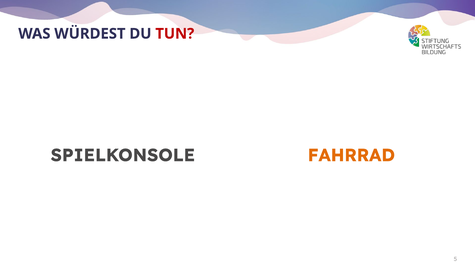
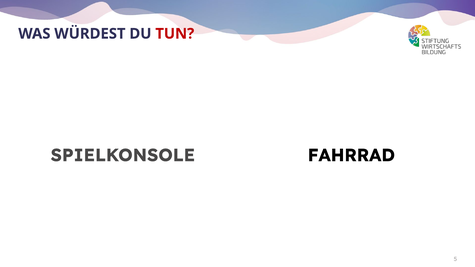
FAHRRAD colour: orange -> black (351, 155)
